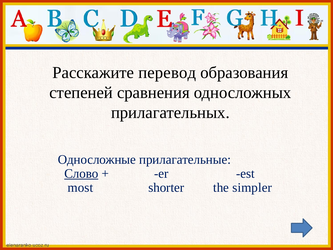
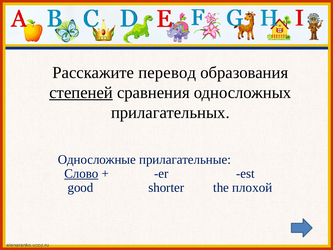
степеней underline: none -> present (81, 93)
most: most -> good (80, 187)
simpler: simpler -> плохой (252, 187)
